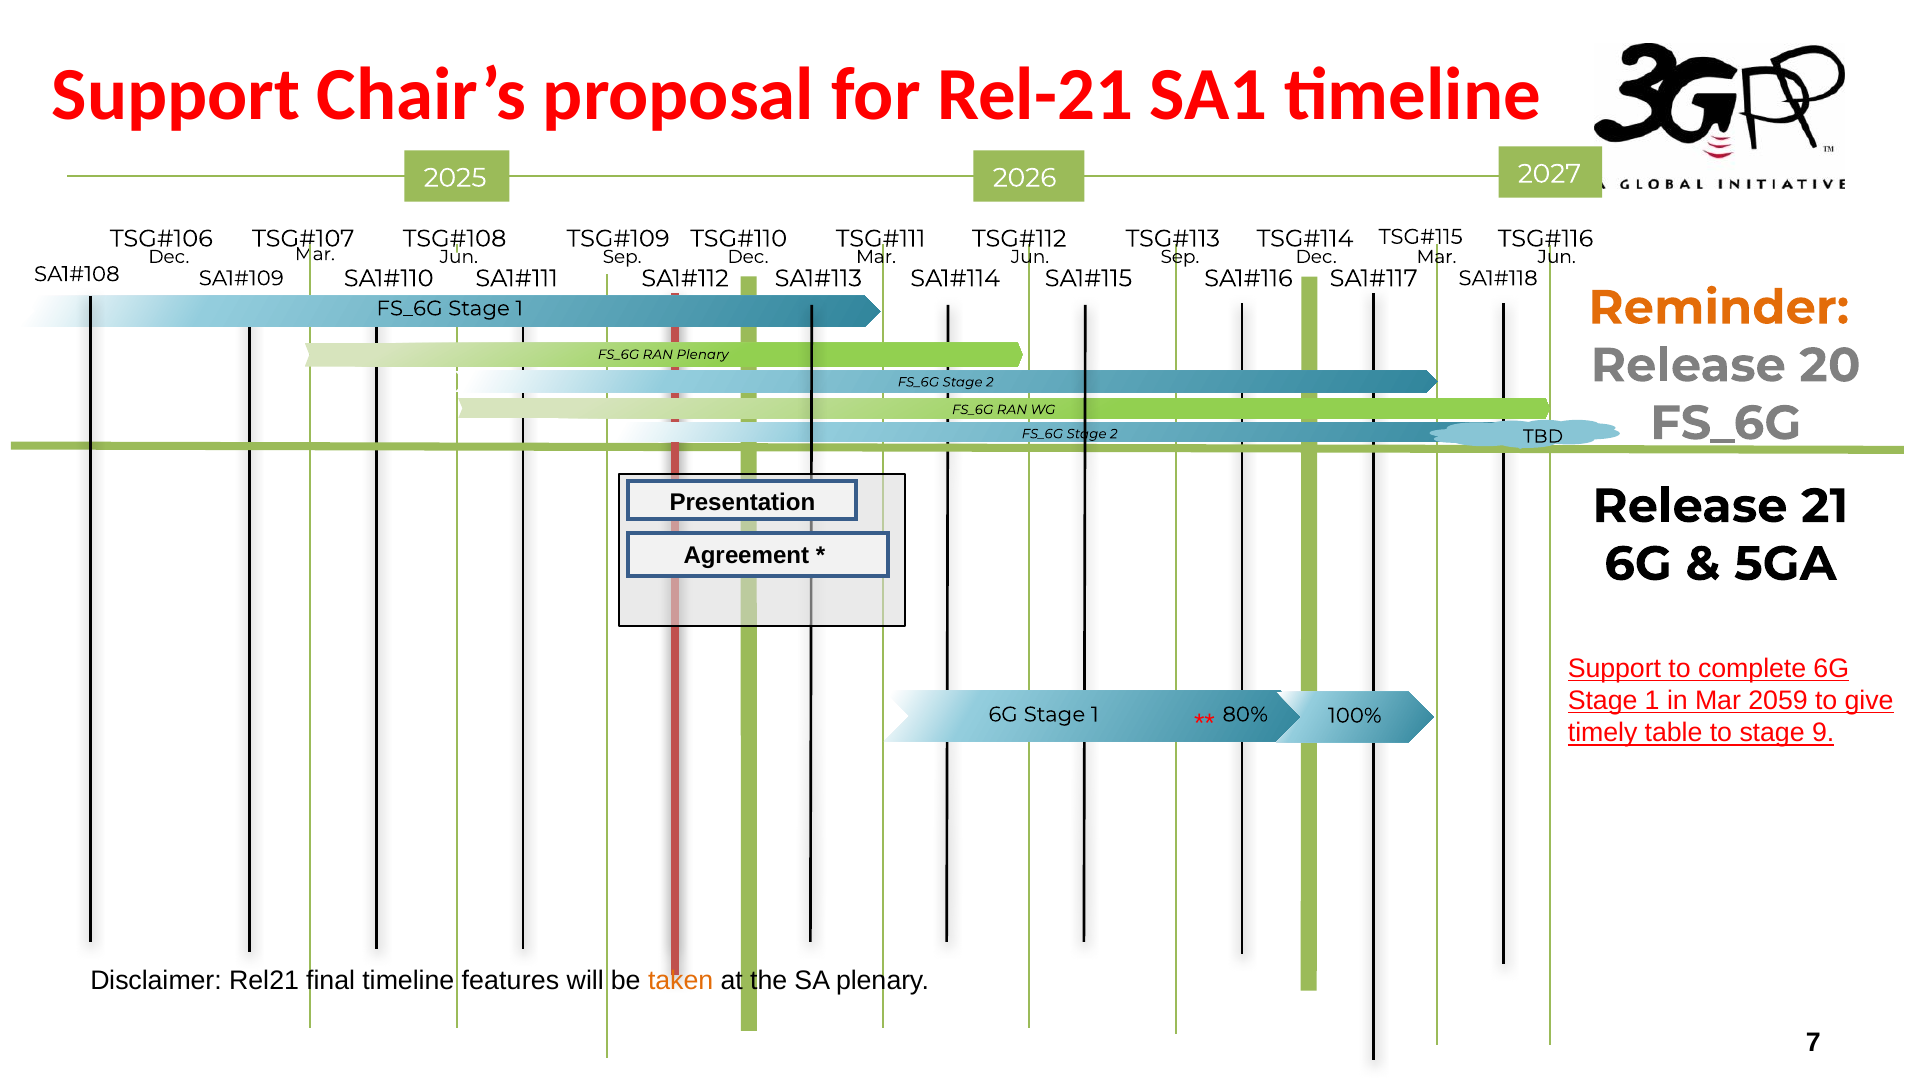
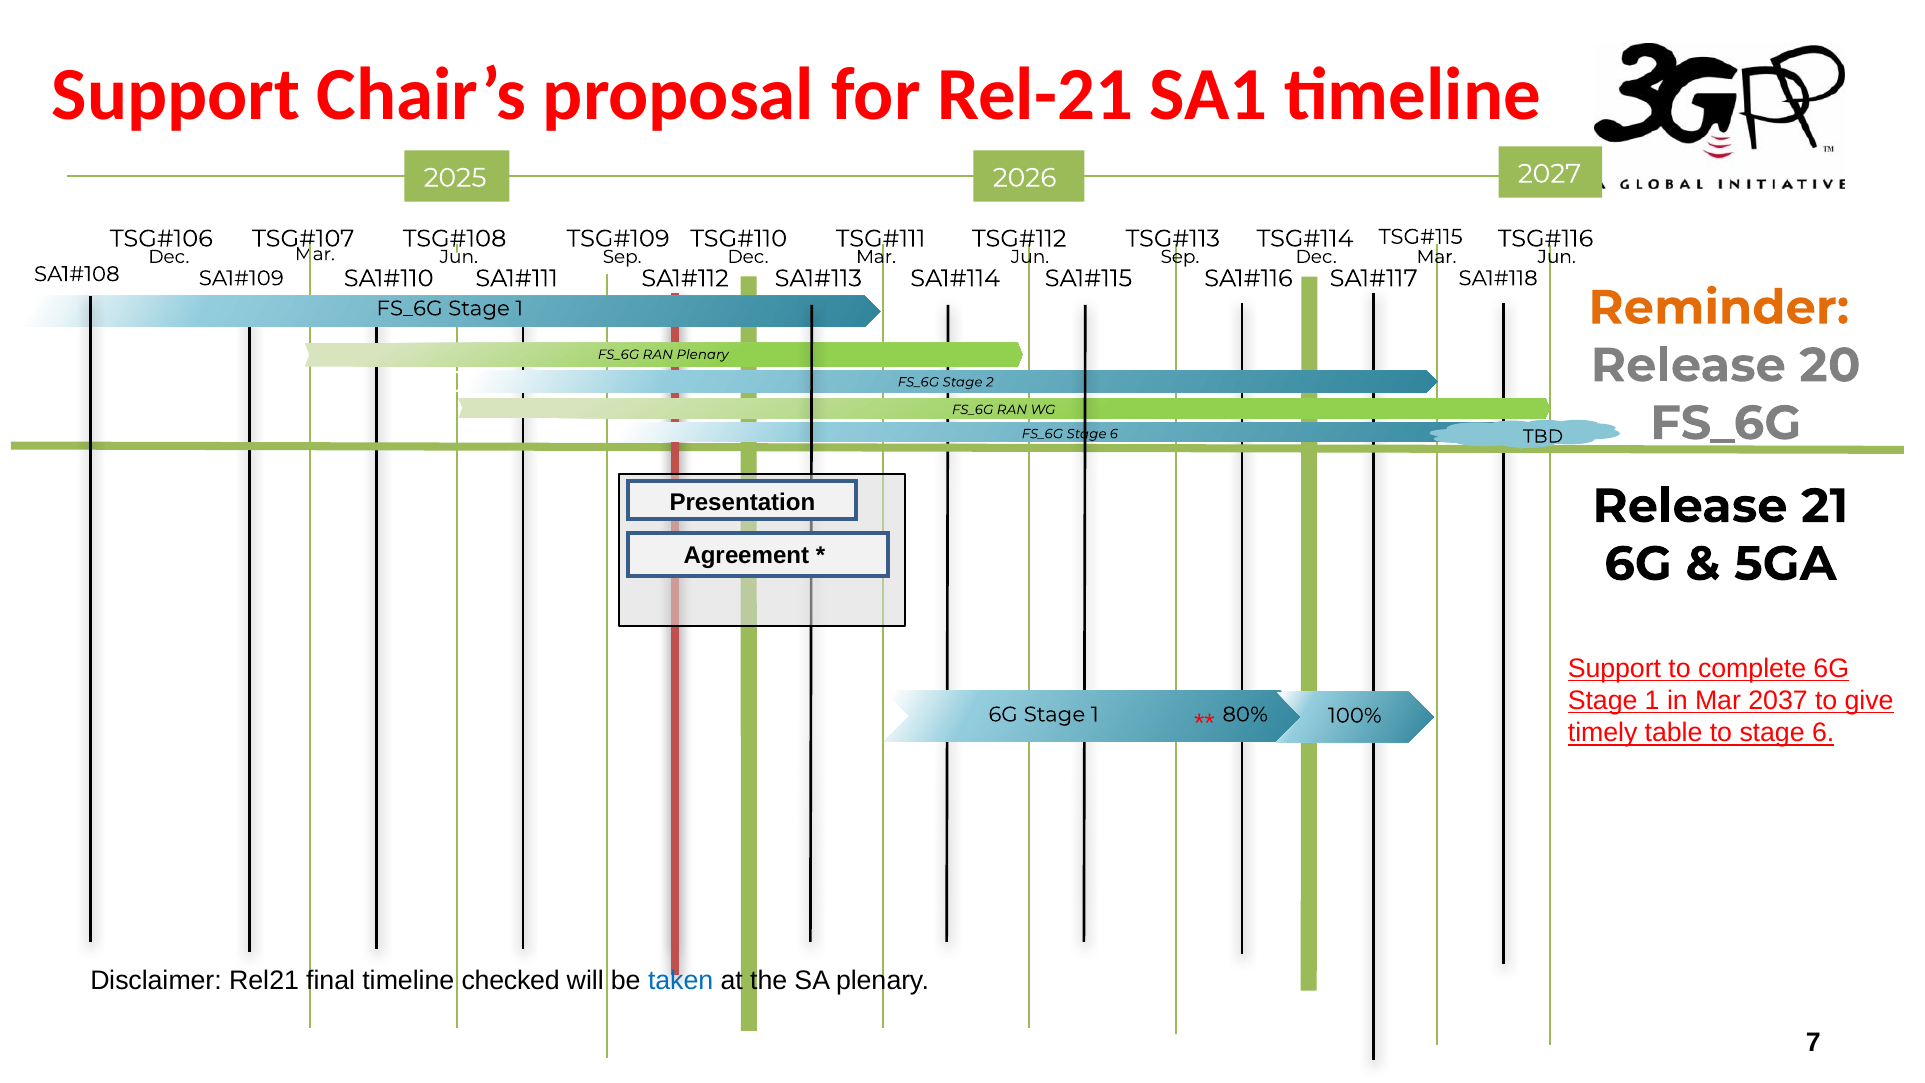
2: 2 -> 6 (1114, 434)
2059: 2059 -> 2037 (1778, 701)
to stage 9: 9 -> 6 (1823, 733)
features: features -> checked (511, 980)
taken colour: orange -> blue (681, 980)
